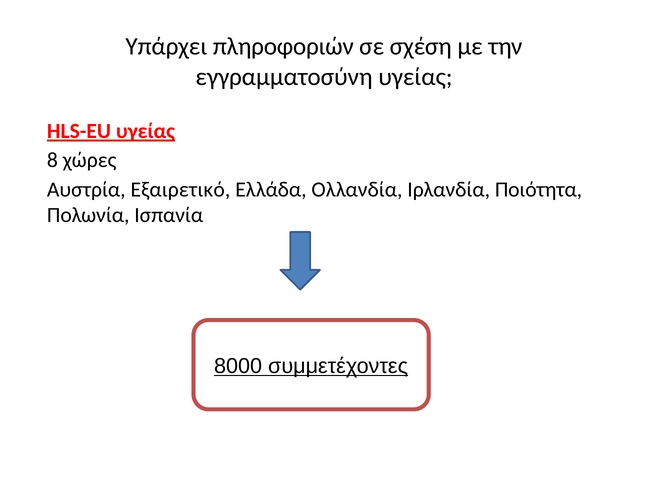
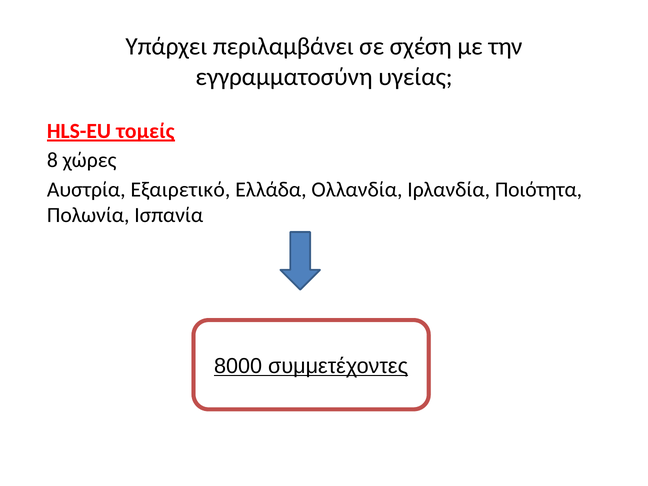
πληροφοριών: πληροφοριών -> περιλαμβάνει (283, 47)
HLS-EU υγείας: υγείας -> τομείς (145, 131)
